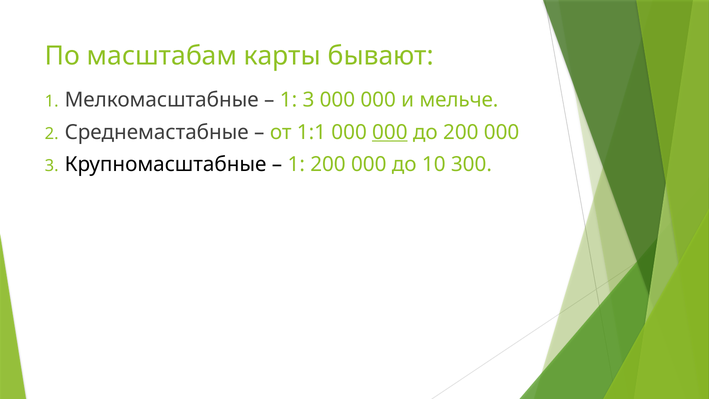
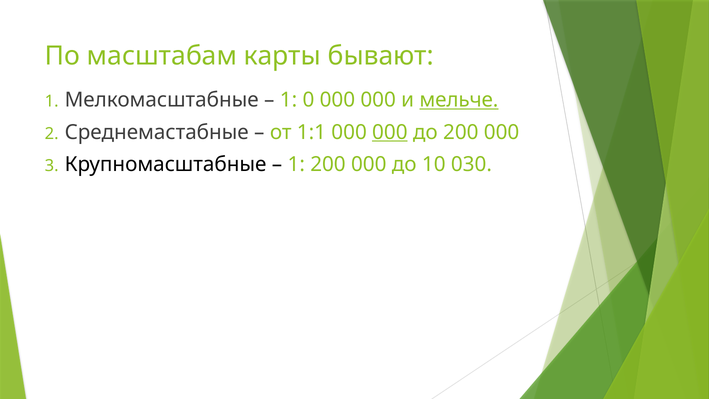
1 3: 3 -> 0 (308, 100)
мельче underline: none -> present (459, 100)
300: 300 -> 030 (471, 164)
